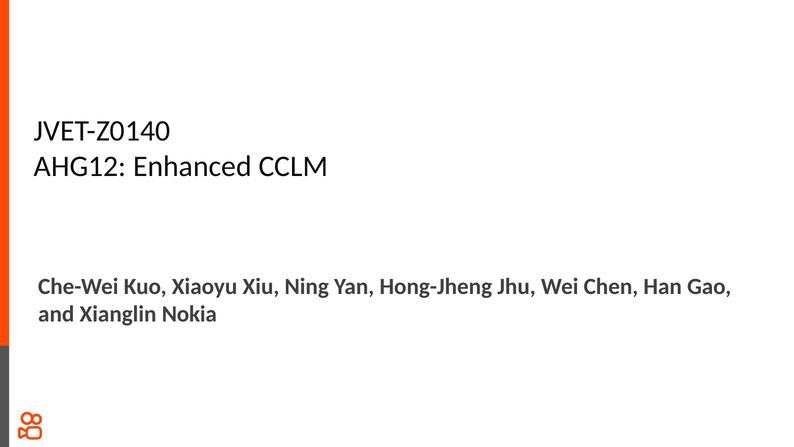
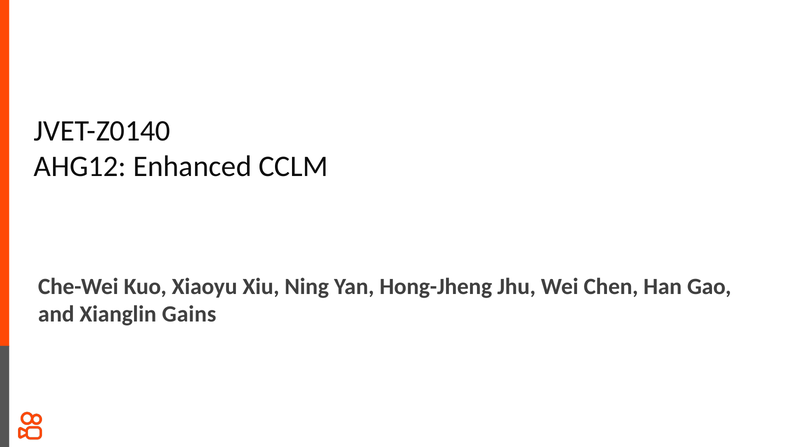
Nokia: Nokia -> Gains (189, 314)
